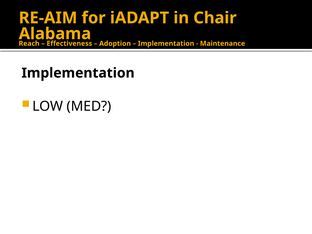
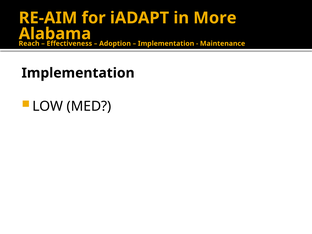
Chair: Chair -> More (215, 18)
